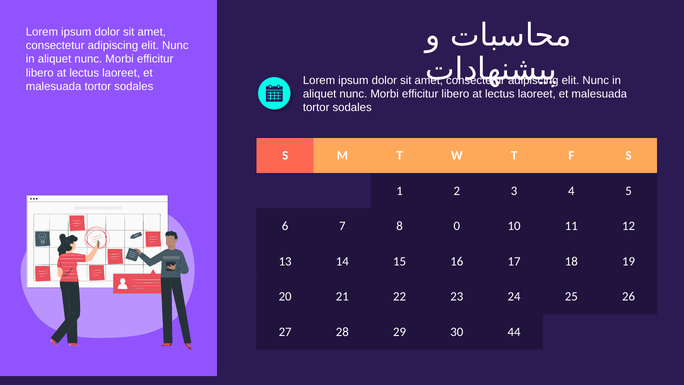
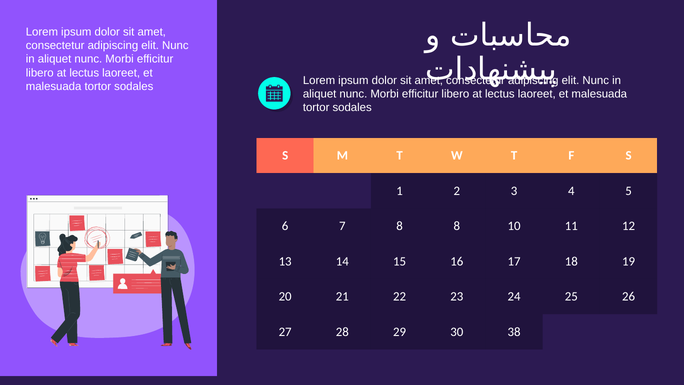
8 0: 0 -> 8 (457, 226)
44: 44 -> 38 (514, 332)
